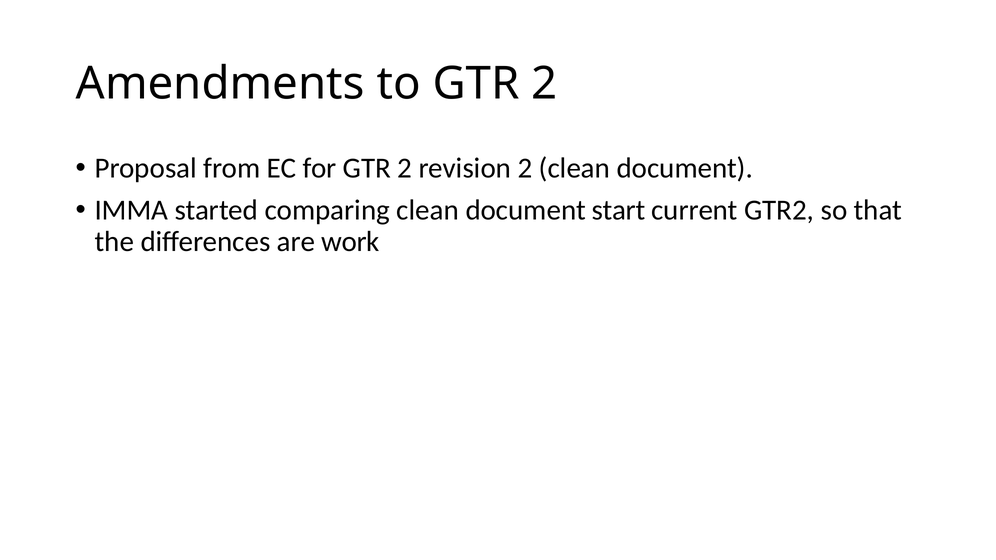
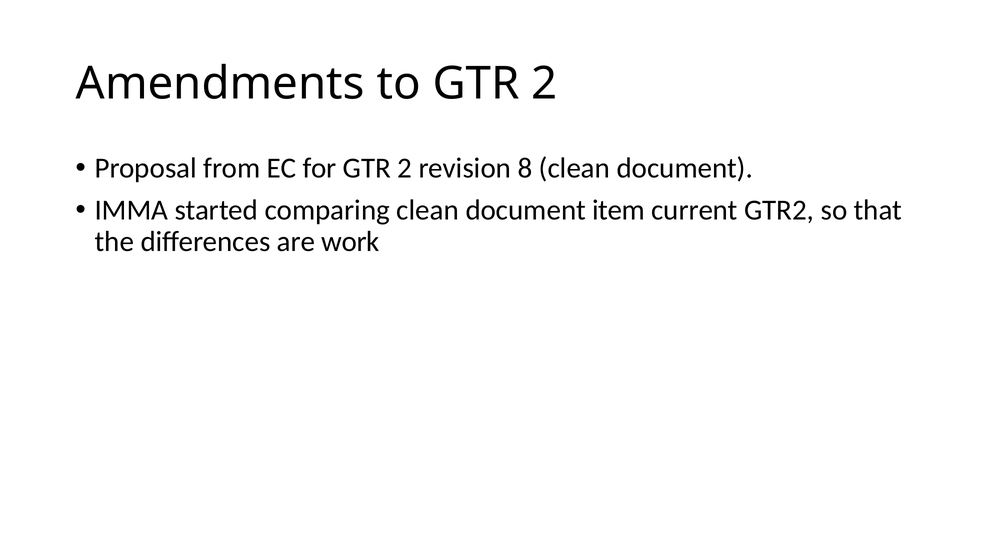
revision 2: 2 -> 8 (525, 168)
start: start -> item (619, 210)
